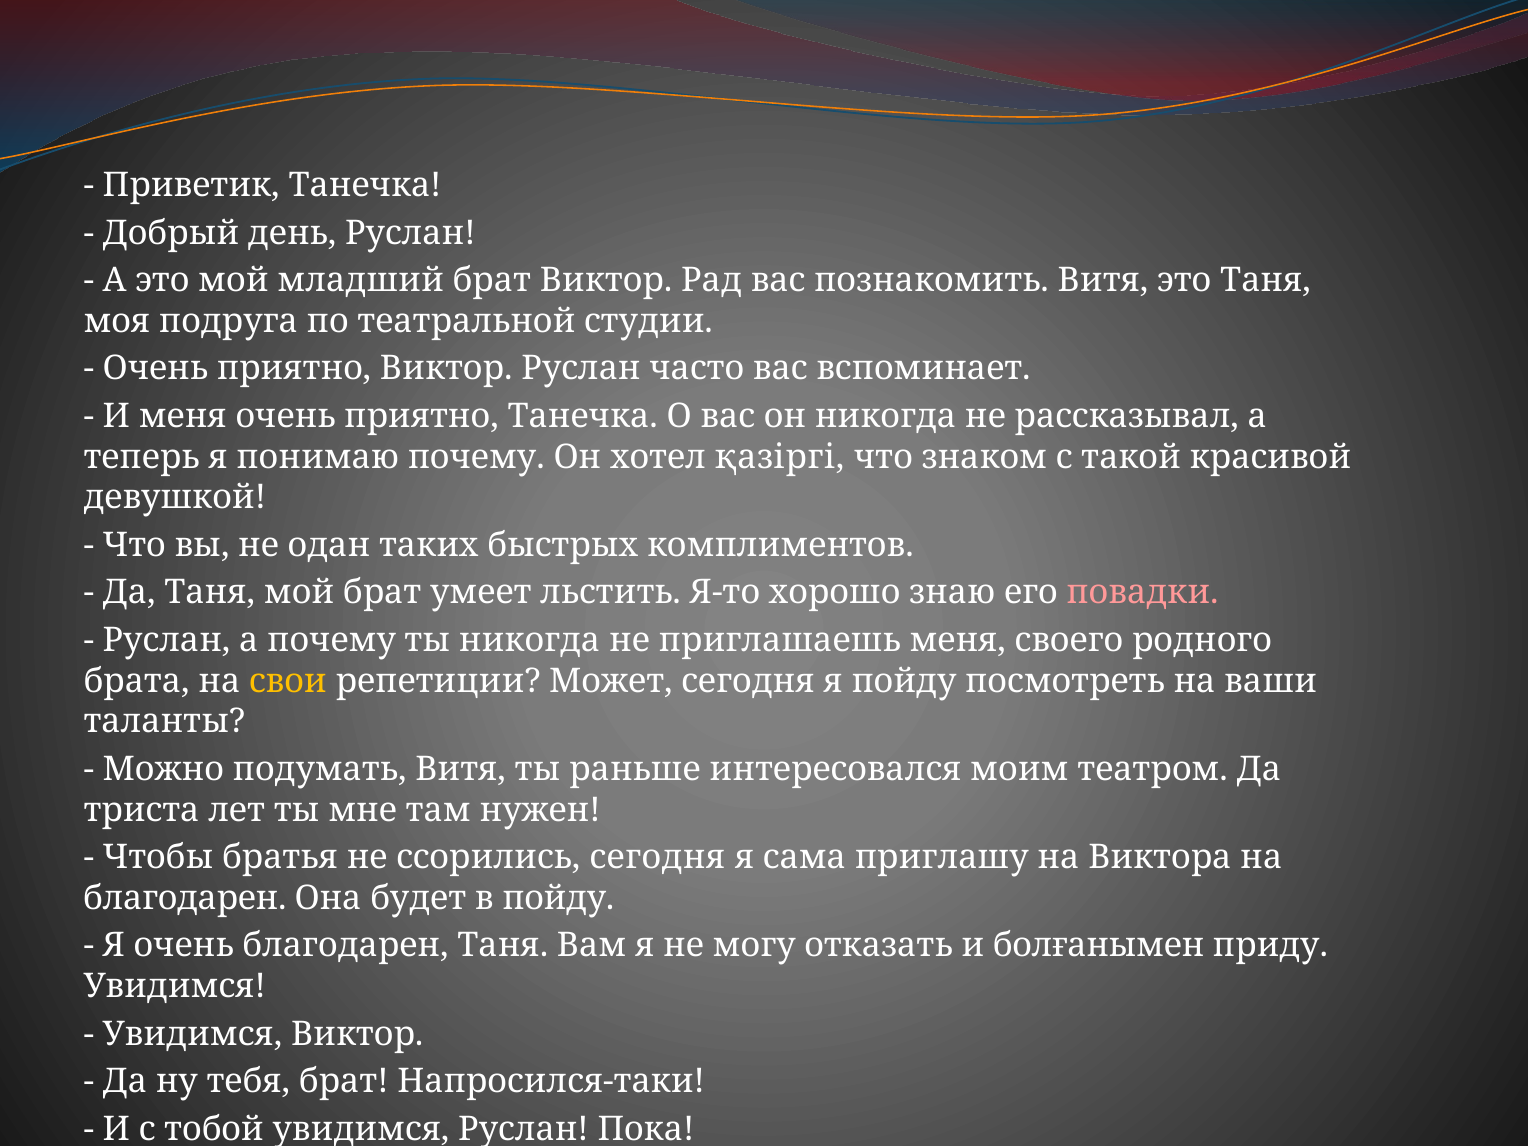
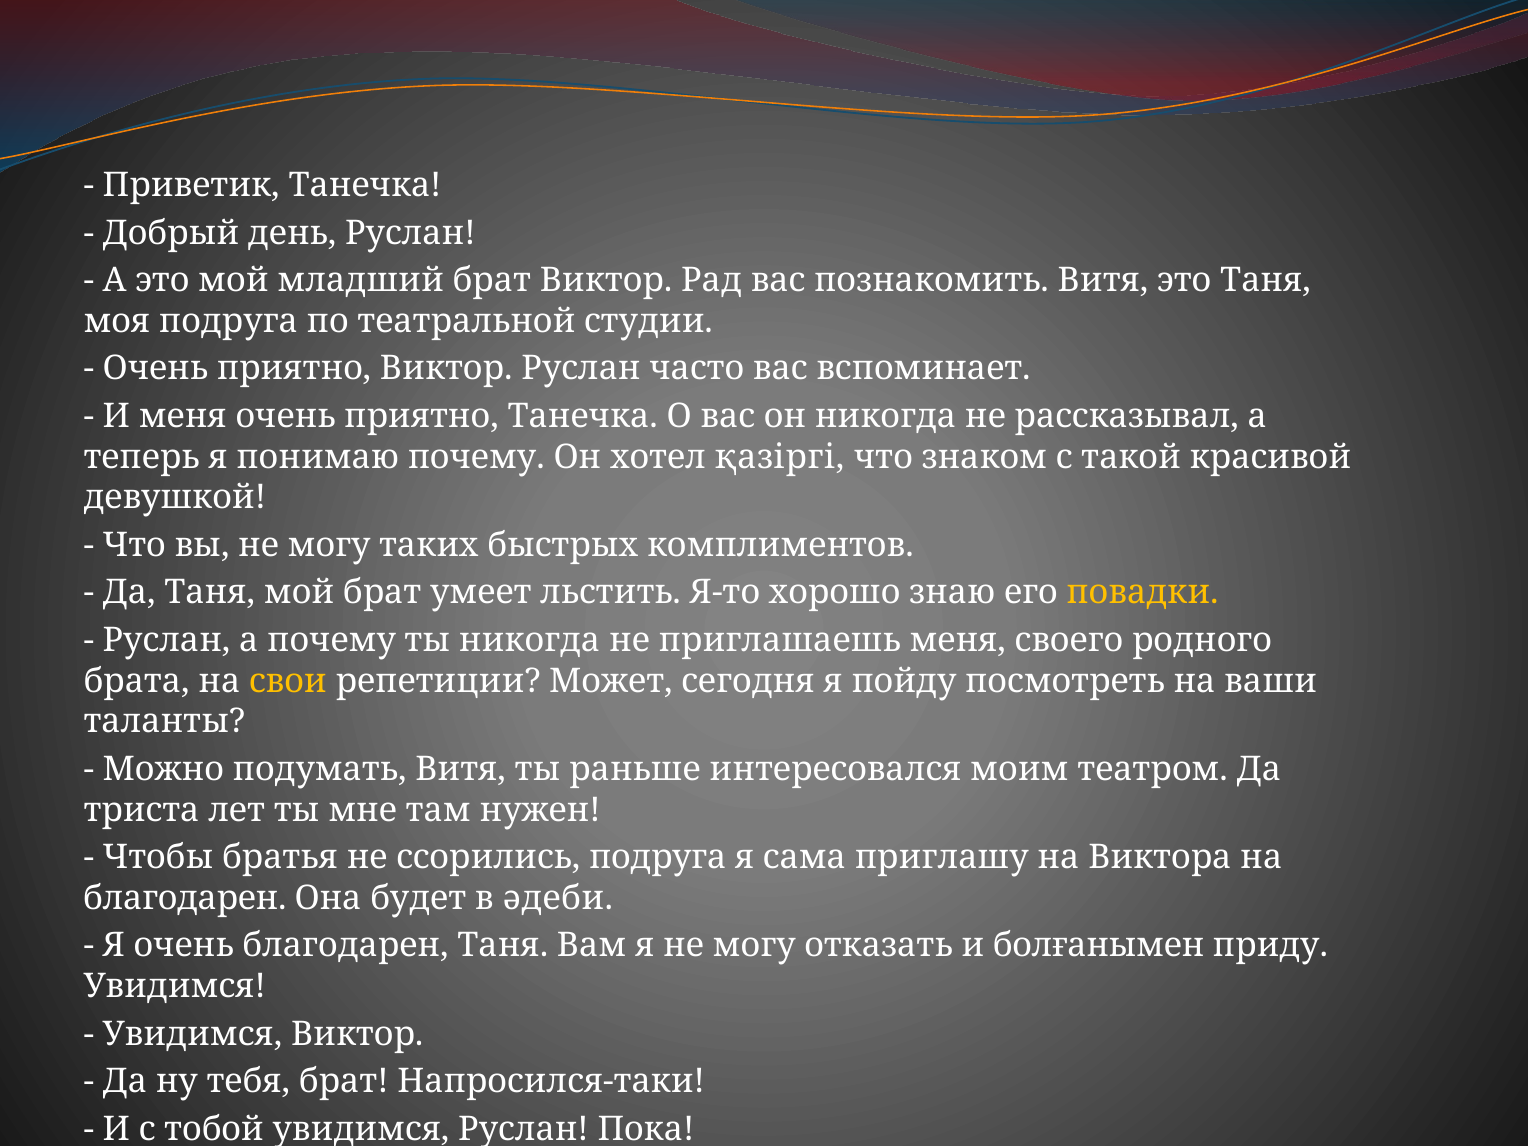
вы не одан: одан -> могу (329, 545)
повадки colour: pink -> yellow (1142, 593)
ссорились сегодня: сегодня -> подруга (658, 858)
в пойду: пойду -> әдеби (558, 898)
